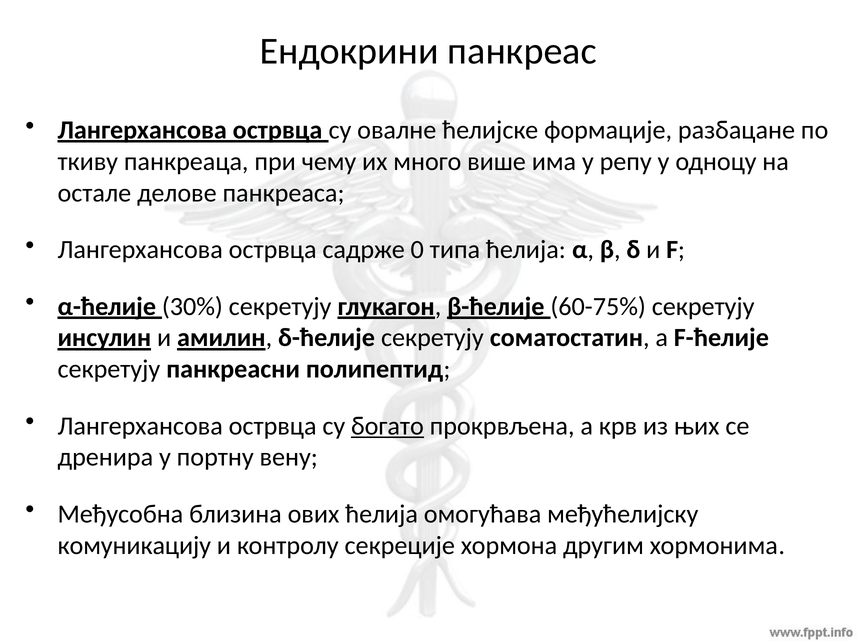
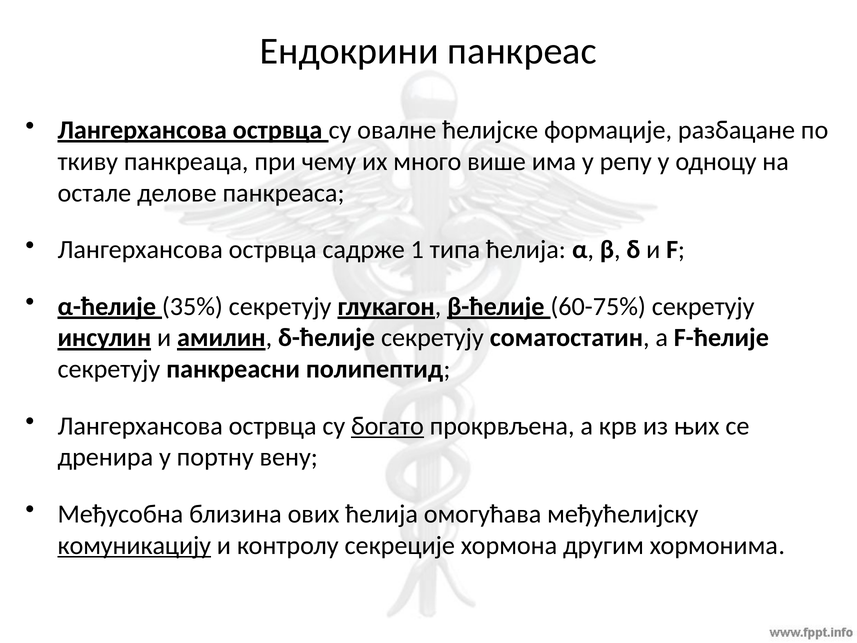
0: 0 -> 1 (417, 250)
30%: 30% -> 35% (192, 306)
комуникацију underline: none -> present (134, 545)
